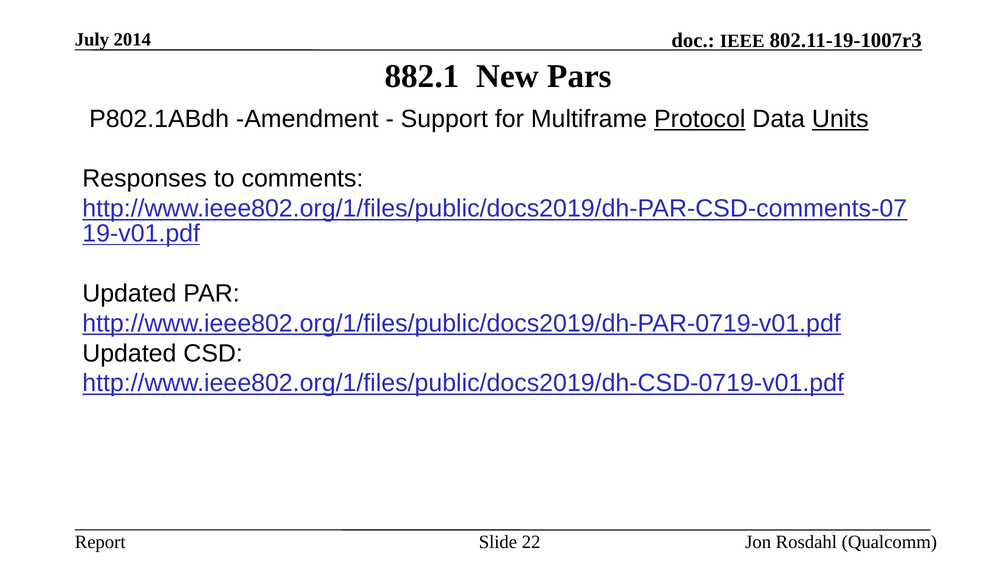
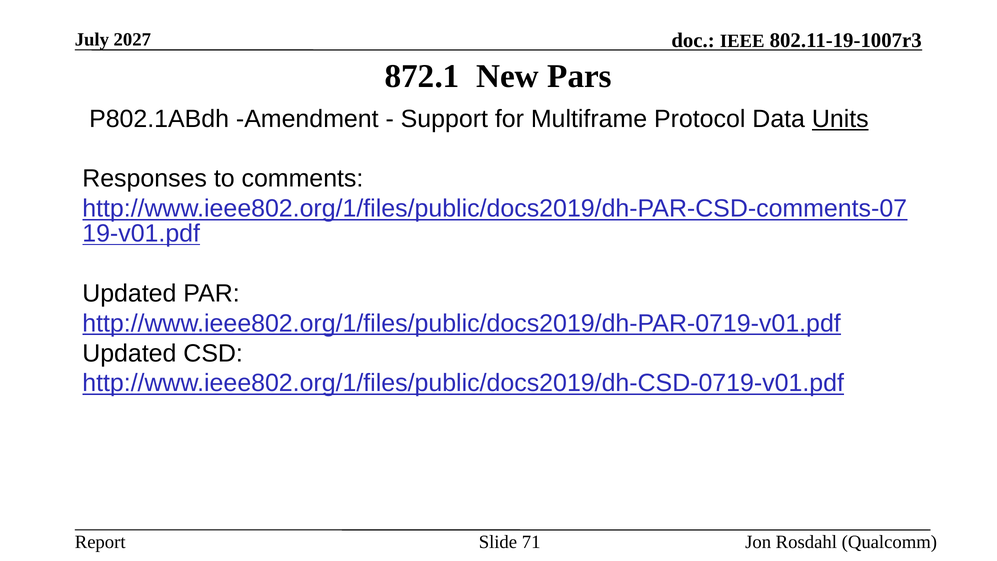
2014: 2014 -> 2027 (132, 40)
882.1: 882.1 -> 872.1 (422, 76)
Protocol underline: present -> none (700, 119)
22: 22 -> 71 (531, 542)
